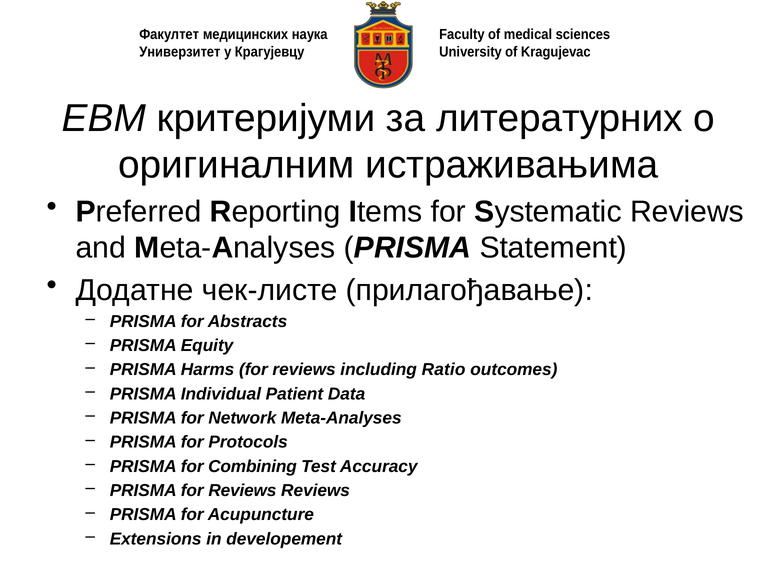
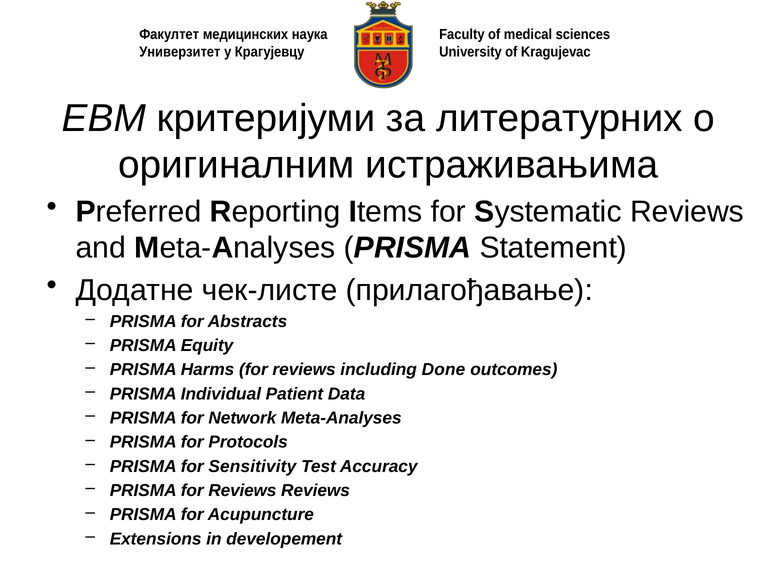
Ratio: Ratio -> Done (444, 369)
Combining: Combining -> Sensitivity (252, 466)
